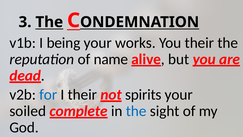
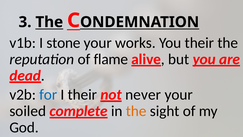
being: being -> stone (64, 43)
name: name -> flame (111, 59)
spirits: spirits -> never (143, 94)
the colour: blue -> orange (136, 111)
